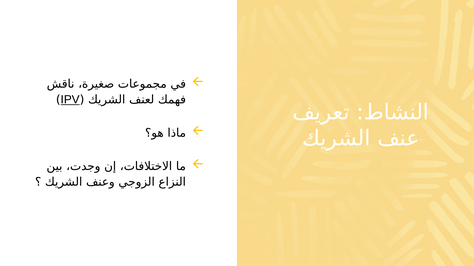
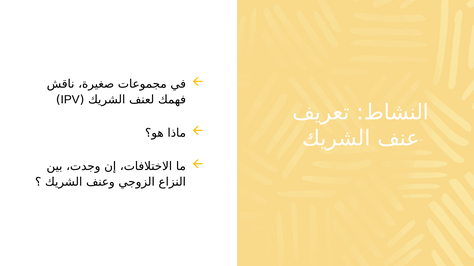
IPV underline: present -> none (70, 100)
